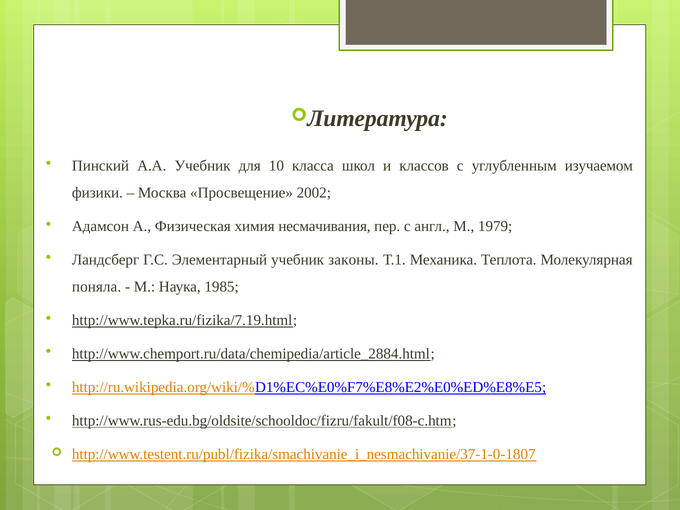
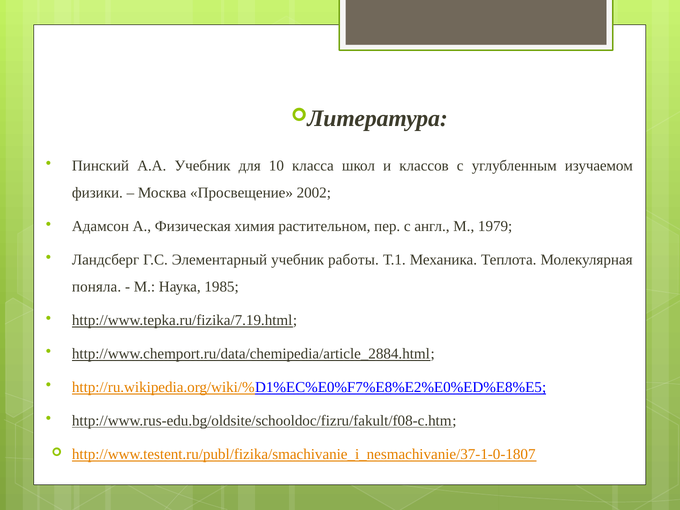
несмачивания: несмачивания -> растительном (324, 226)
законы: законы -> работы (353, 260)
